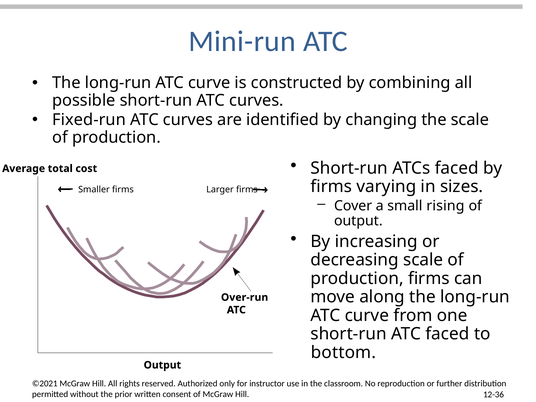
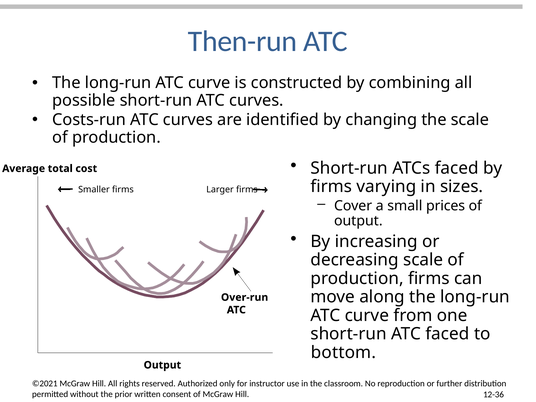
Mini-run: Mini-run -> Then-run (242, 41)
Fixed-run: Fixed-run -> Costs-run (89, 120)
rising: rising -> prices (446, 206)
